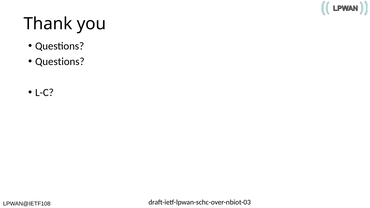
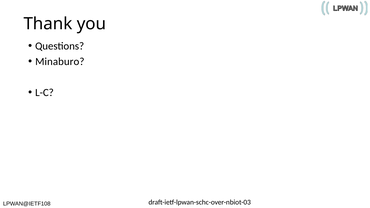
Questions: Questions -> Minaburo (60, 62)
